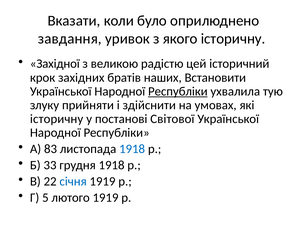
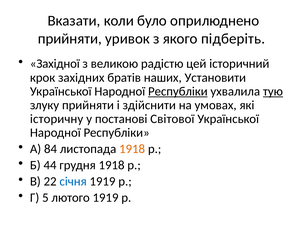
завдання: завдання -> прийняти (70, 39)
якого історичну: історичну -> підберіть (233, 39)
Встановити: Встановити -> Установити (215, 78)
тую underline: none -> present (273, 91)
83: 83 -> 84 (51, 149)
1918 colour: blue -> orange (132, 149)
33: 33 -> 44 (50, 165)
